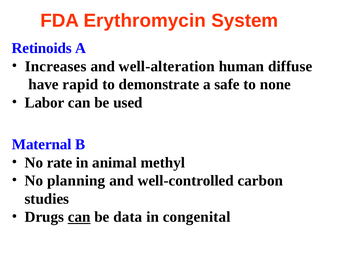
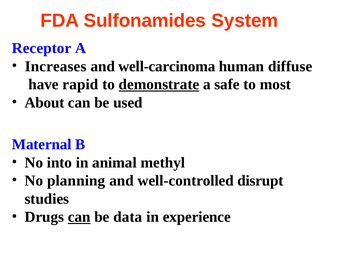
Erythromycin: Erythromycin -> Sulfonamides (145, 21)
Retinoids: Retinoids -> Receptor (42, 48)
well-alteration: well-alteration -> well-carcinoma (167, 66)
demonstrate underline: none -> present (159, 84)
none: none -> most (275, 84)
Labor: Labor -> About (44, 103)
rate: rate -> into (59, 163)
carbon: carbon -> disrupt (260, 181)
congenital: congenital -> experience (197, 217)
